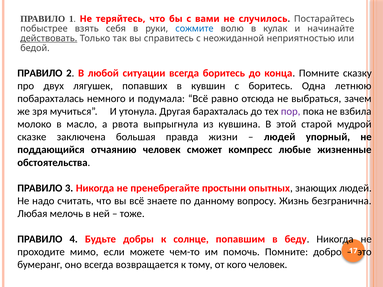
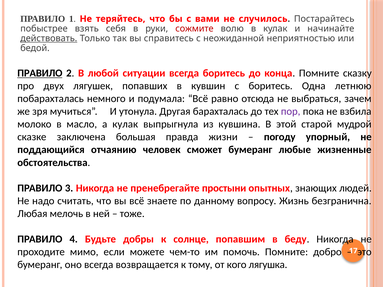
сожмите colour: blue -> red (194, 29)
ПРАВИЛО underline: none -> present (40, 73)
а рвота: рвота -> кулак (125, 124)
людей: людей -> погоду (280, 137)
сможет компресс: компресс -> бумеранг (250, 150)
кого человек: человек -> лягушка (268, 265)
